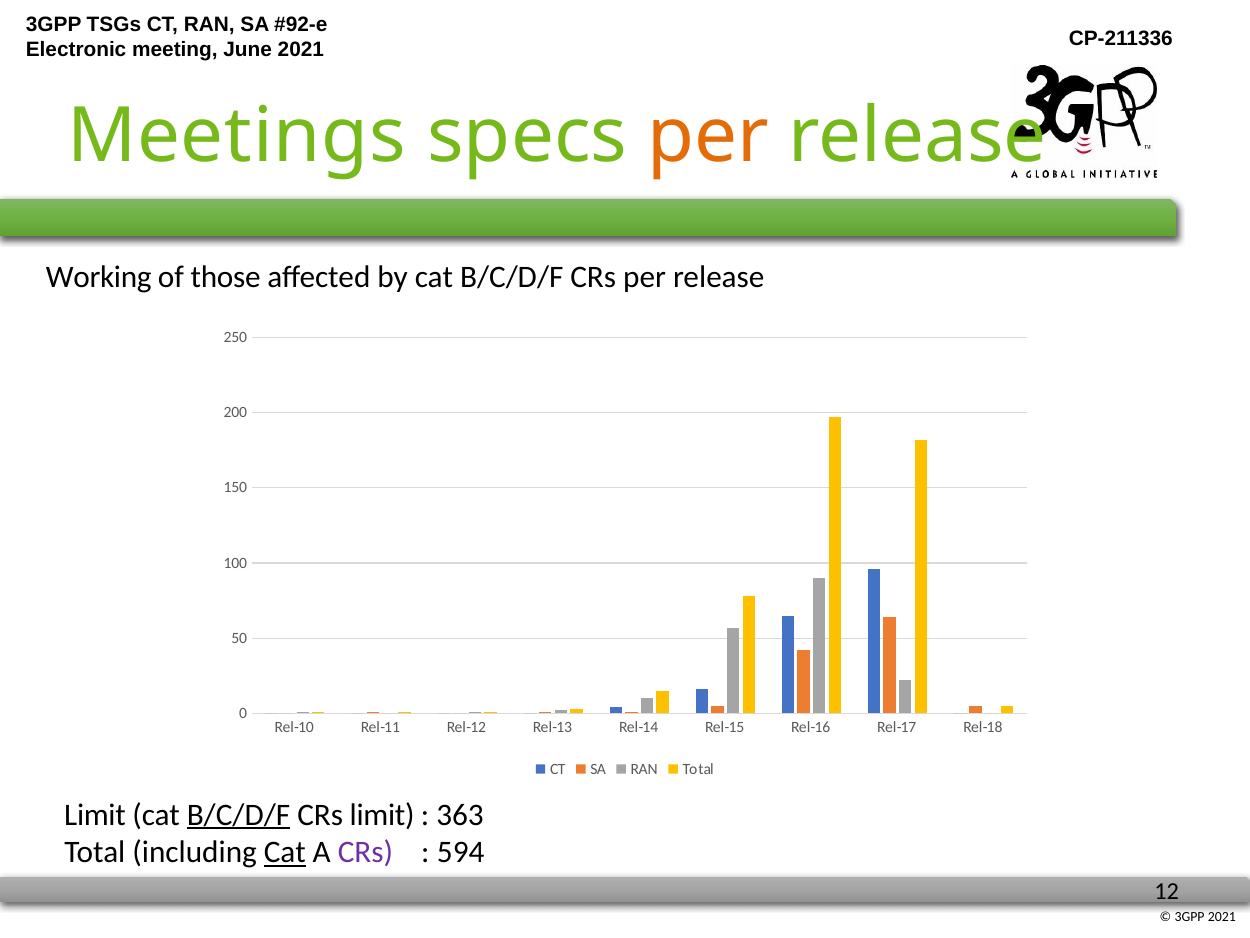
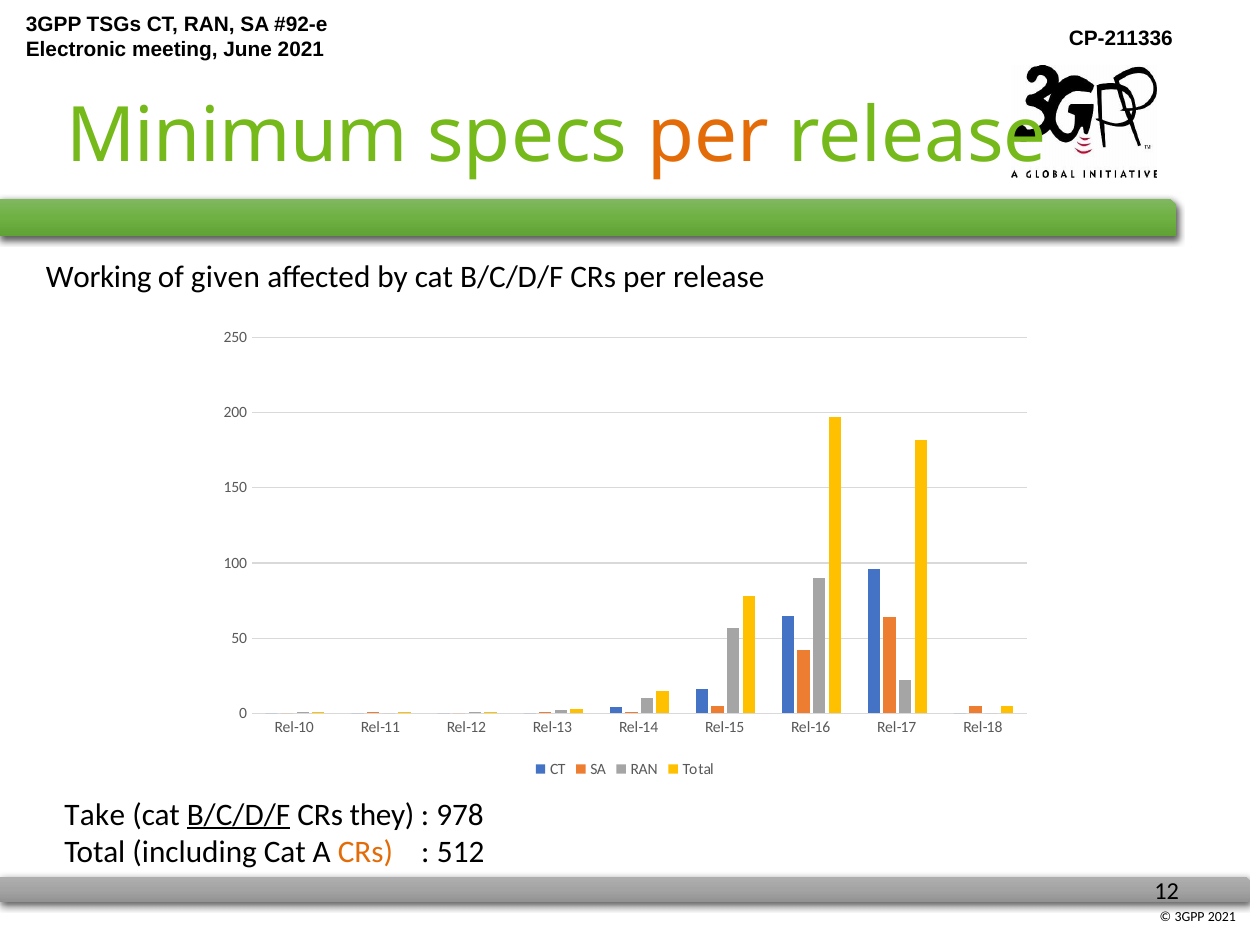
Meetings: Meetings -> Minimum (237, 136)
those: those -> given (225, 277)
Limit: Limit -> Take (95, 814)
CRs limit: limit -> they (382, 814)
363: 363 -> 978 (460, 814)
Cat underline: present -> none (285, 852)
CRs colour: purple -> orange (365, 852)
594: 594 -> 512 (461, 852)
